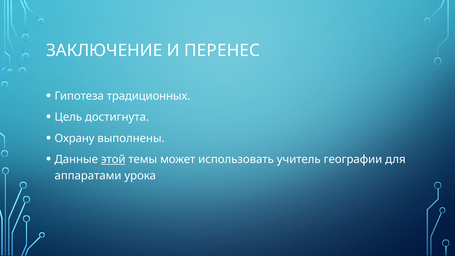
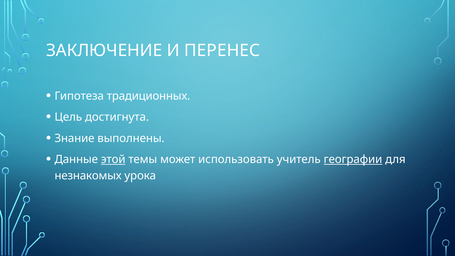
Охрану: Охрану -> Знание (75, 138)
географии underline: none -> present (353, 159)
аппаратами: аппаратами -> незнакомых (88, 176)
